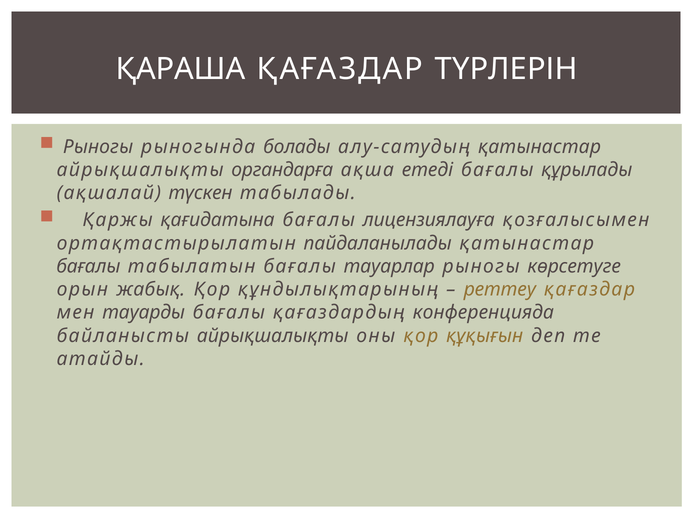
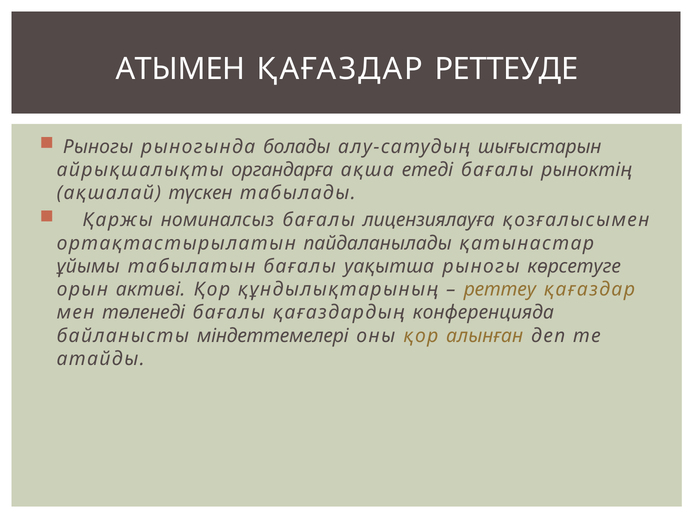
ҚАРАША: ҚАРАША -> АТЫМЕН (180, 69)
ТҮРЛЕРІН: ТҮРЛЕРІН -> РЕТТЕУДЕ (506, 69)
алу-сатудың қатынастар: қатынастар -> шығыстарын (540, 147)
құрылады: құрылады -> рыноктің (587, 170)
қағидатына: қағидатына -> номиналсыз (217, 220)
бағалы: бағалы -> ұйымы (88, 267)
тауарлар: тауарлар -> уақытша (389, 267)
жабық: жабық -> активі (151, 290)
тауарды: тауарды -> төленеді (144, 313)
байланысты айрықшалықты: айрықшалықты -> міндеттемелері (273, 336)
құқығын: құқығын -> алынған (485, 336)
